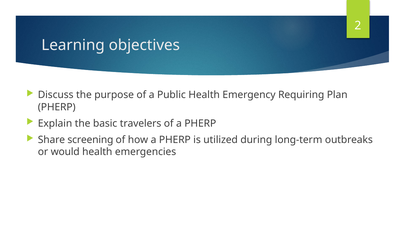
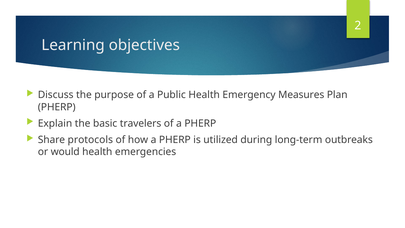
Requiring: Requiring -> Measures (301, 95)
screening: screening -> protocols (90, 140)
